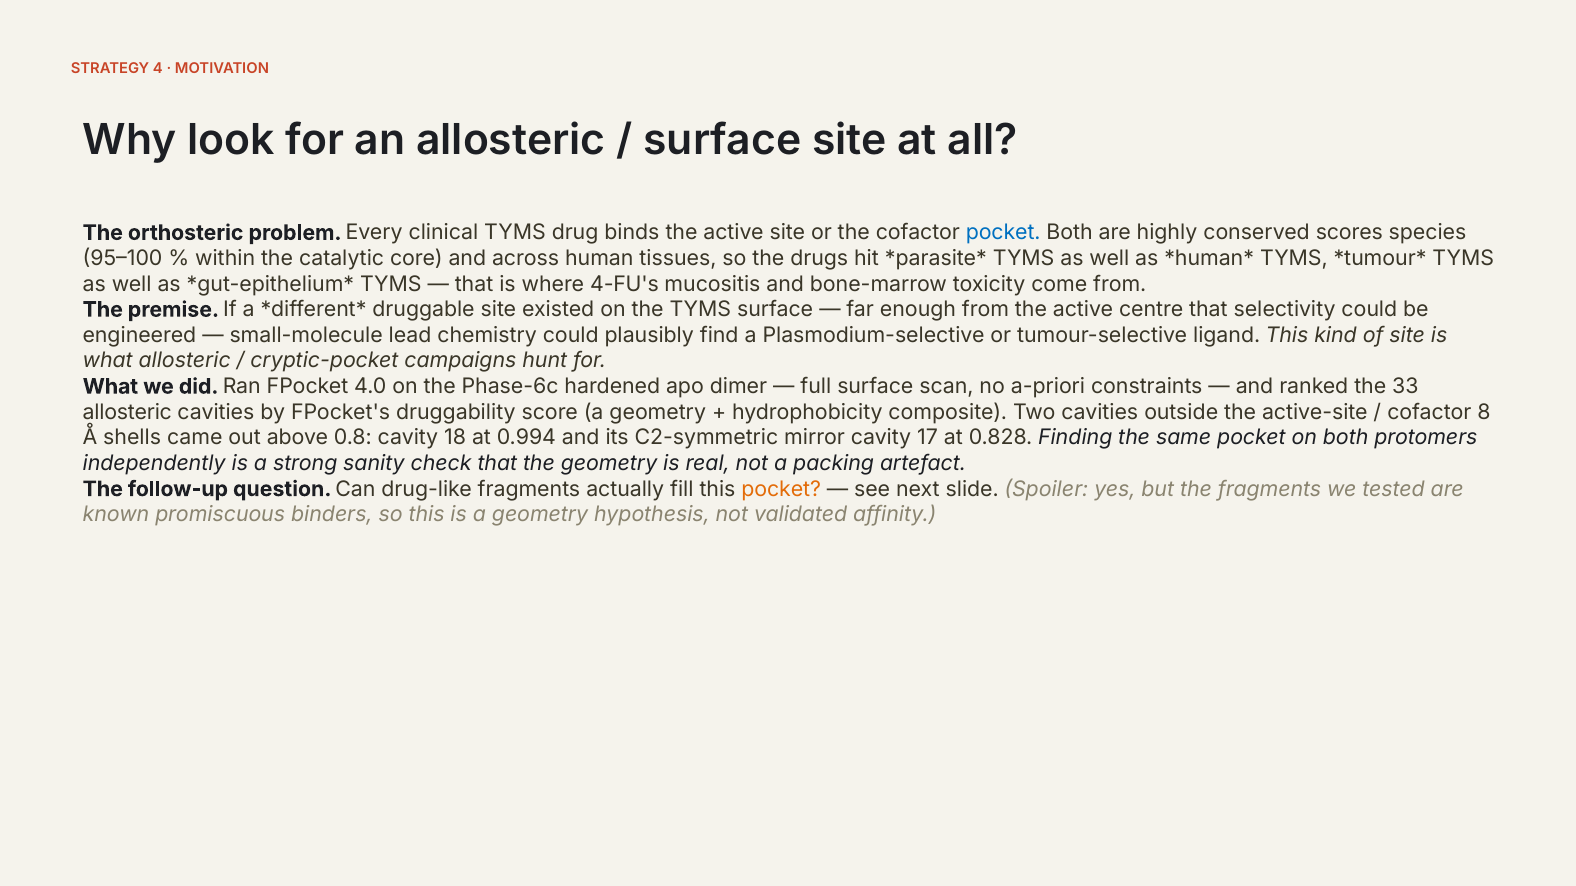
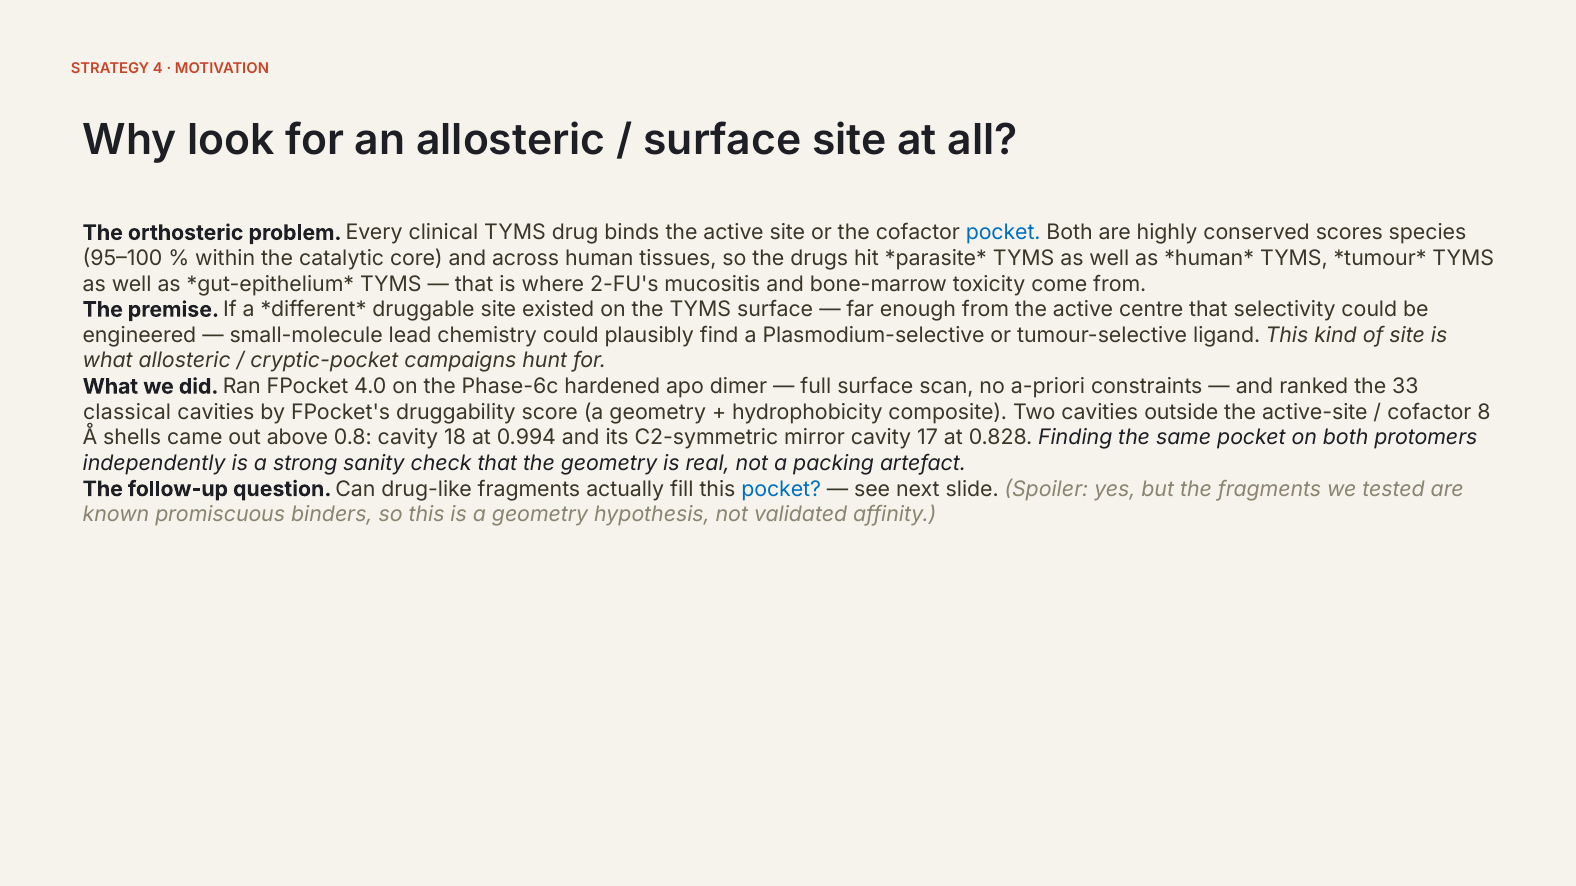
4-FU's: 4-FU's -> 2-FU's (624, 284)
allosteric: allosteric -> classical (127, 412)
pocket colour: orange -> blue (781, 489)
